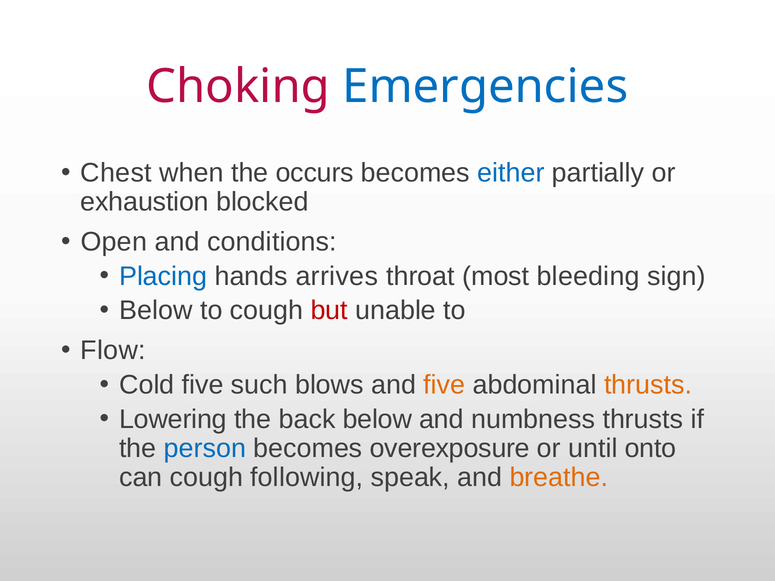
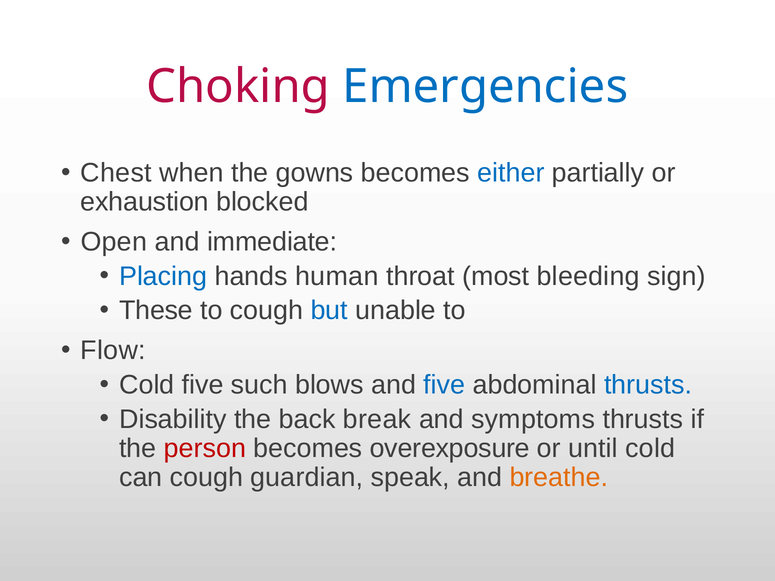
occurs: occurs -> gowns (315, 173)
conditions: conditions -> immediate (272, 242)
arrives: arrives -> human (337, 276)
Below: Below -> These (156, 311)
but colour: red -> blue (329, 311)
five colour: orange -> blue (444, 385)
thrusts colour: orange -> blue (648, 385)
Lowering: Lowering -> Disability (173, 419)
back below: below -> break (377, 419)
numbness: numbness -> symptoms (533, 419)
person colour: blue -> red (205, 448)
until onto: onto -> cold (650, 448)
following: following -> guardian (307, 477)
